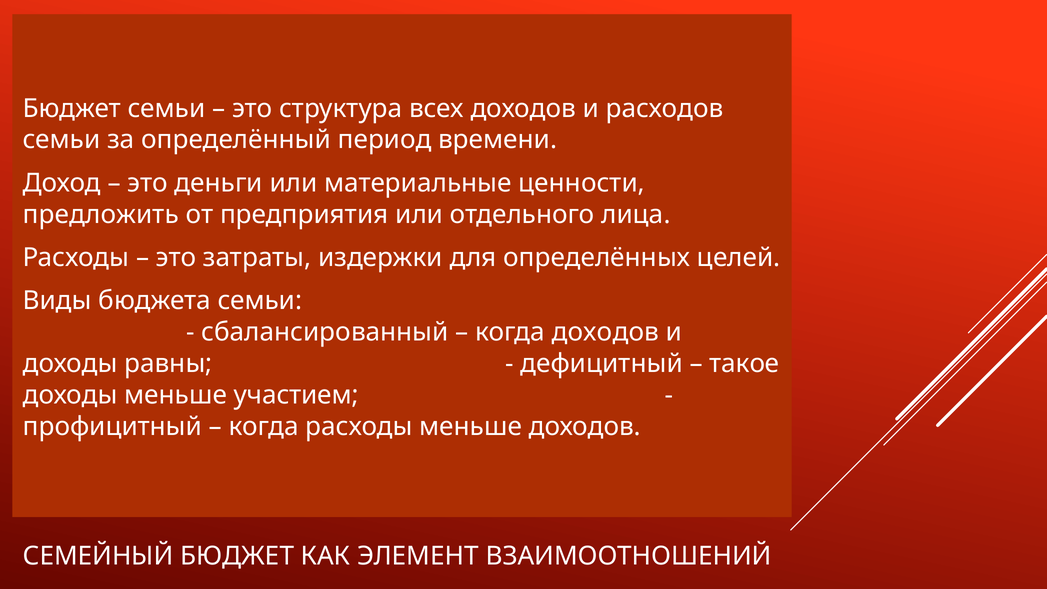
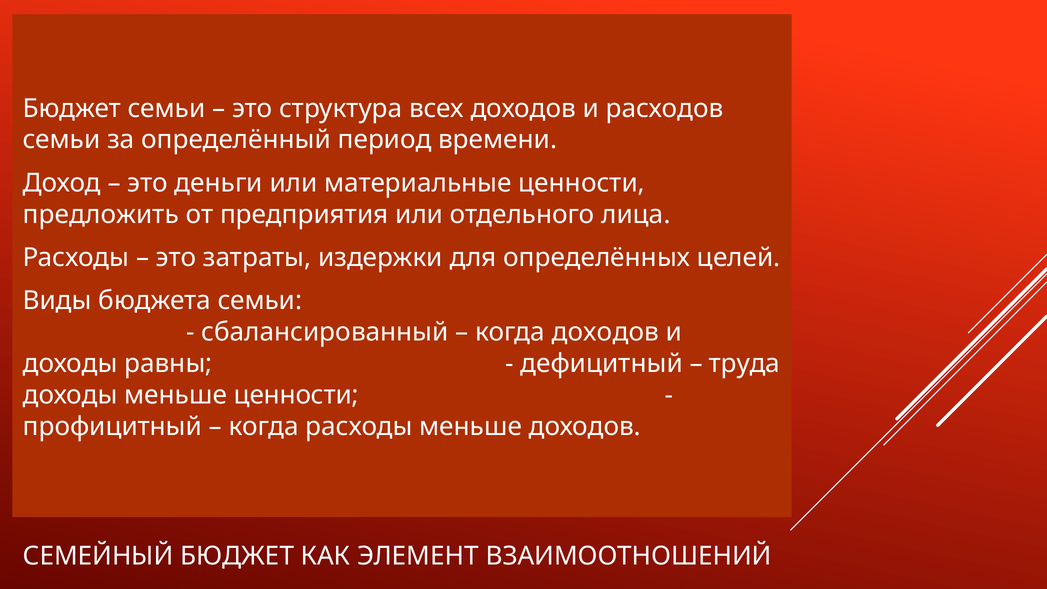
такое: такое -> труда (744, 364)
меньше участием: участием -> ценности (296, 395)
